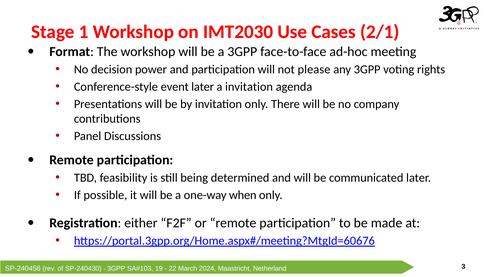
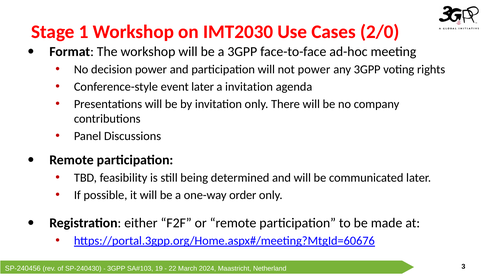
2/1: 2/1 -> 2/0 (380, 32)
not please: please -> power (314, 69)
when: when -> order (243, 195)
